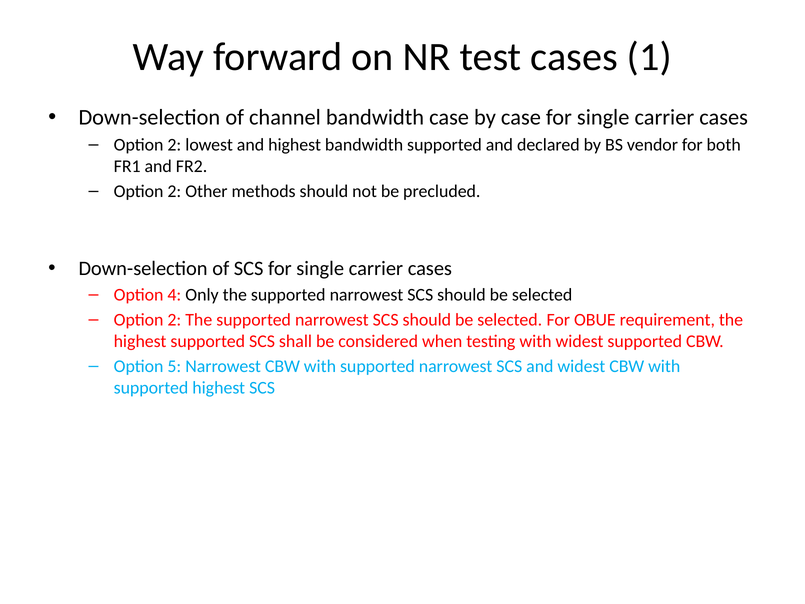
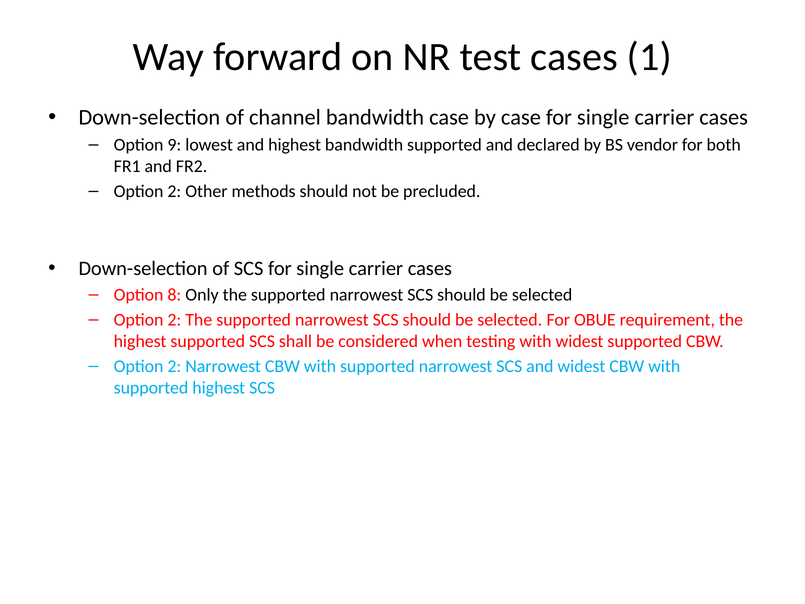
2: 2 -> 9 (174, 145)
4: 4 -> 8 (174, 295)
5: 5 -> 2 (174, 366)
